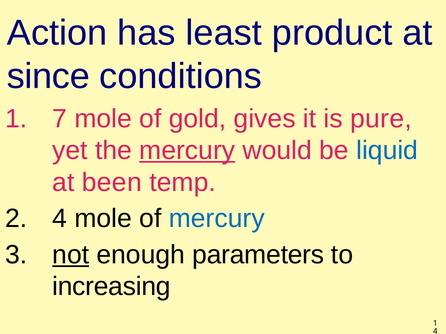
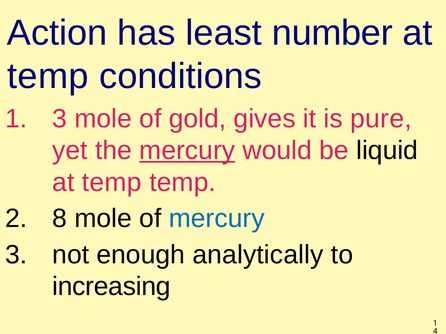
product: product -> number (332, 33)
since: since -> temp (48, 76)
1 7: 7 -> 3 (60, 119)
liquid colour: blue -> black (387, 151)
been: been -> temp (112, 183)
4: 4 -> 8 (60, 219)
not underline: present -> none (71, 255)
parameters: parameters -> analytically (258, 255)
